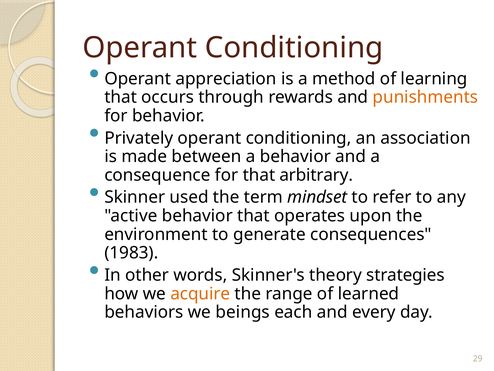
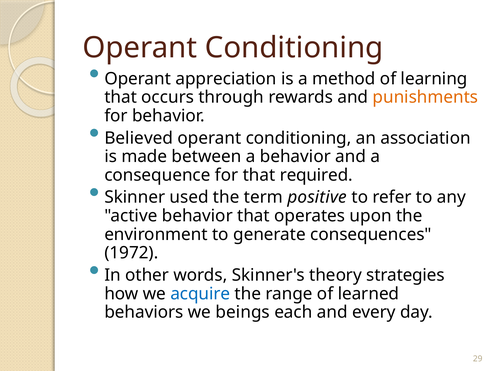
Privately: Privately -> Believed (139, 138)
arbitrary: arbitrary -> required (316, 175)
mindset: mindset -> positive (317, 197)
1983: 1983 -> 1972 (131, 253)
acquire colour: orange -> blue (200, 293)
